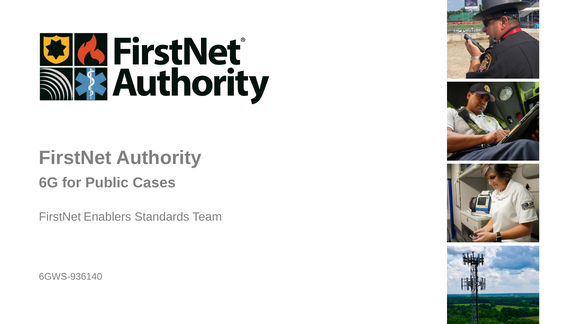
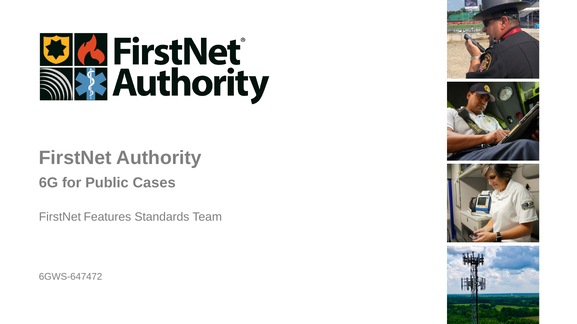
Enablers: Enablers -> Features (107, 217)
6GWS-936140: 6GWS-936140 -> 6GWS-647472 (71, 277)
